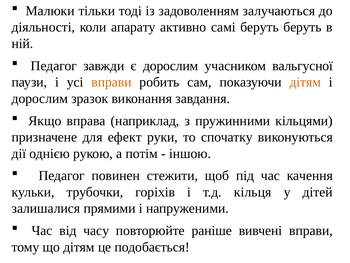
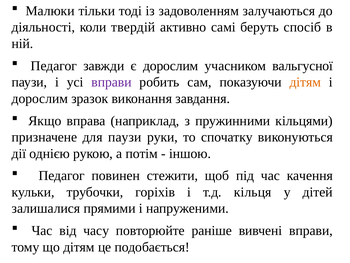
апарату: апарату -> твердій (133, 27)
беруть беруть: беруть -> спосіб (302, 27)
вправи colour: orange -> purple (111, 82)
для ефект: ефект -> паузи (125, 137)
